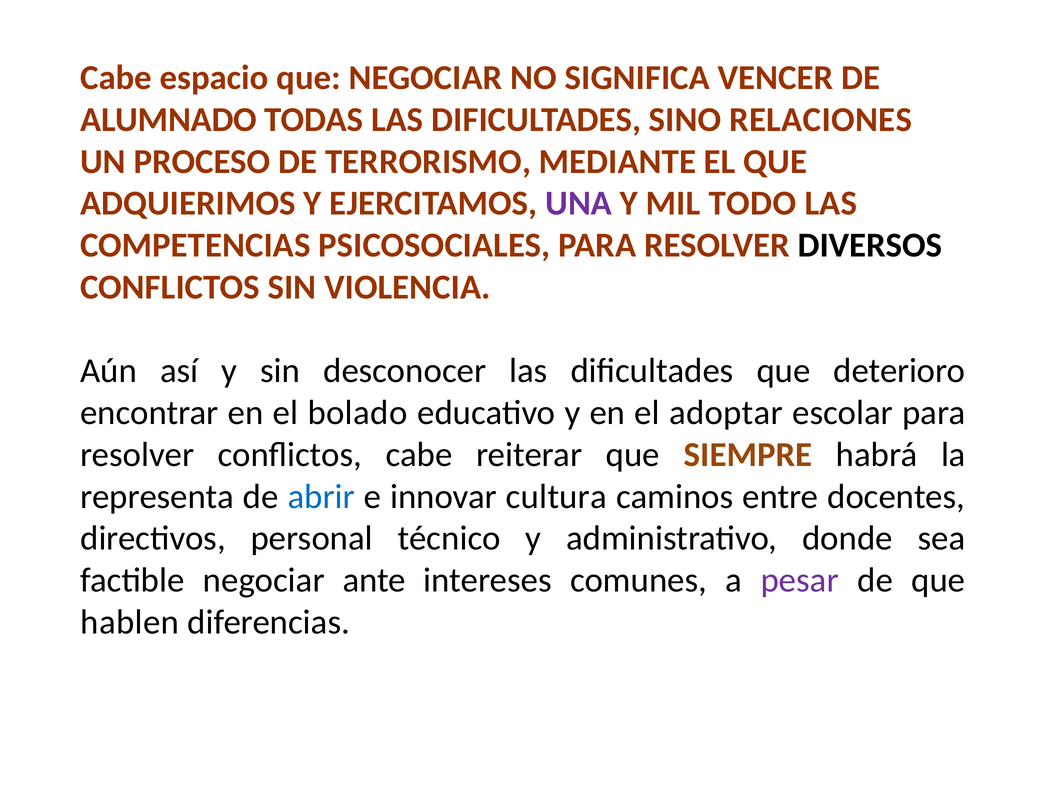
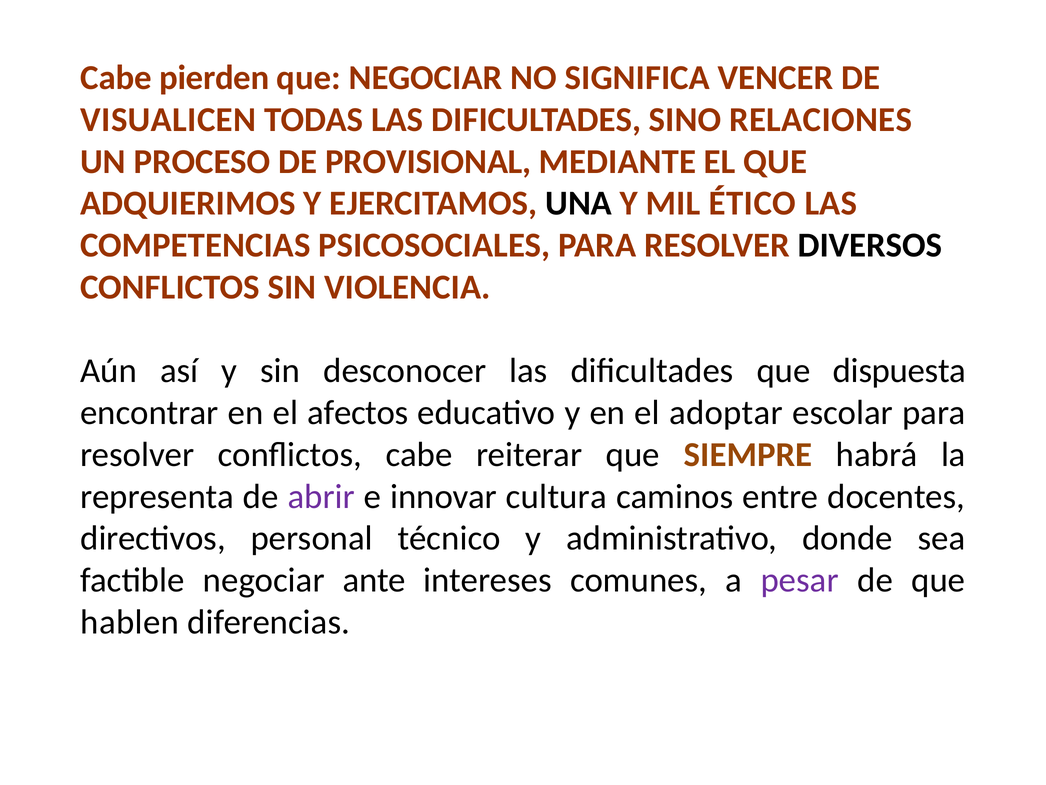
espacio: espacio -> pierden (214, 78)
ALUMNADO: ALUMNADO -> VISUALICEN (168, 120)
TERRORISMO: TERRORISMO -> PROVISIONAL (428, 161)
UNA colour: purple -> black (579, 203)
TODO: TODO -> ÉTICO (752, 203)
deterioro: deterioro -> dispuesta (899, 371)
bolado: bolado -> afectos (358, 412)
abrir colour: blue -> purple (321, 496)
